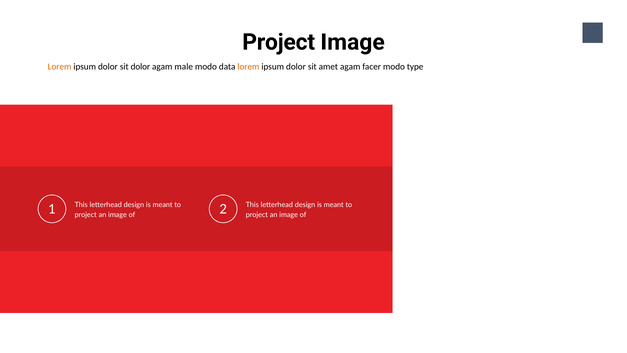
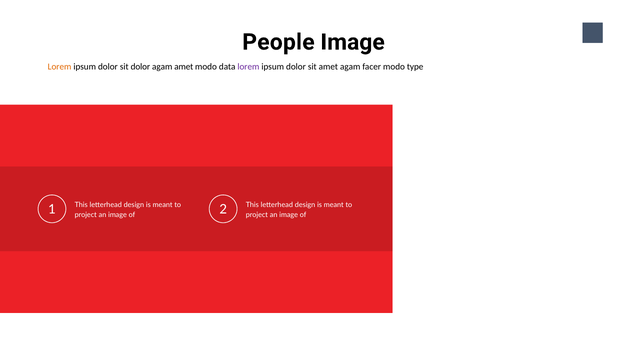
Project: Project -> People (278, 42)
agam male: male -> amet (184, 67)
lorem colour: orange -> purple (248, 67)
